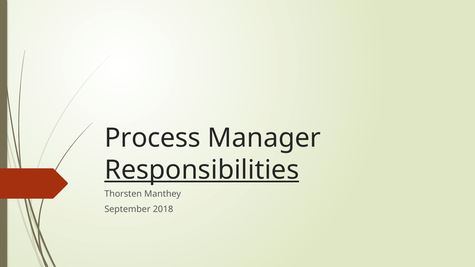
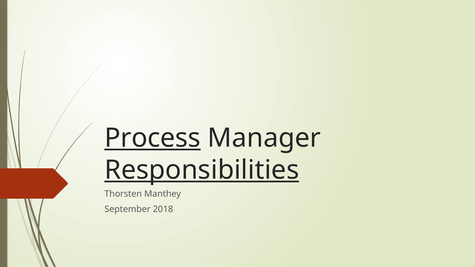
Process underline: none -> present (153, 138)
